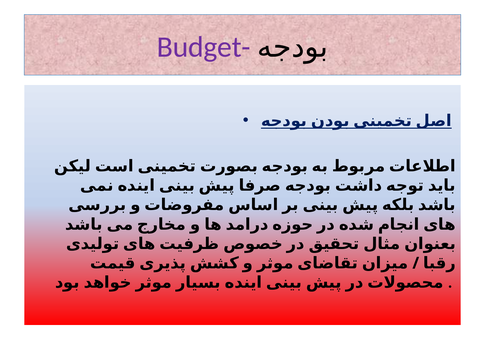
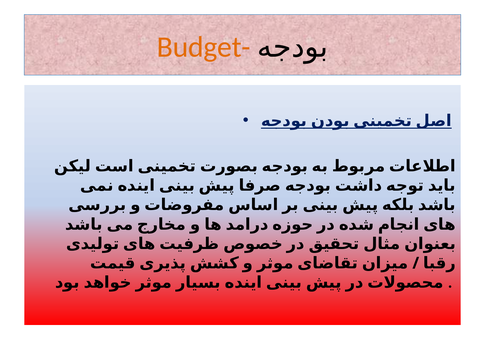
Budget- colour: purple -> orange (204, 47)
